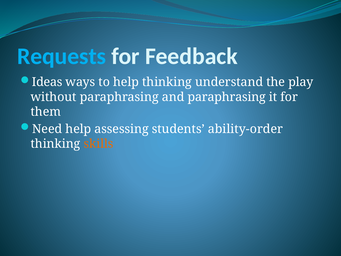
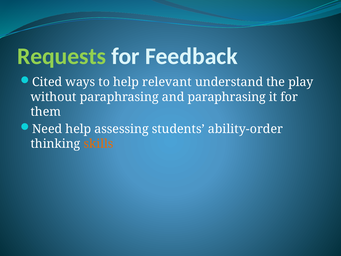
Requests colour: light blue -> light green (62, 56)
Ideas: Ideas -> Cited (47, 82)
help thinking: thinking -> relevant (167, 82)
